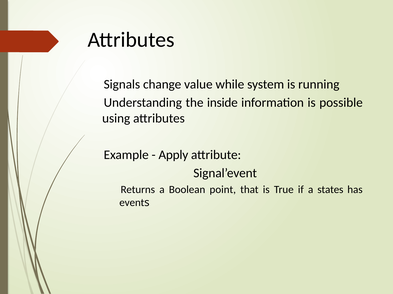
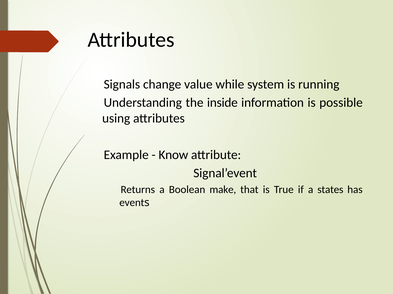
Apply: Apply -> Know (173, 155)
point: point -> make (223, 190)
